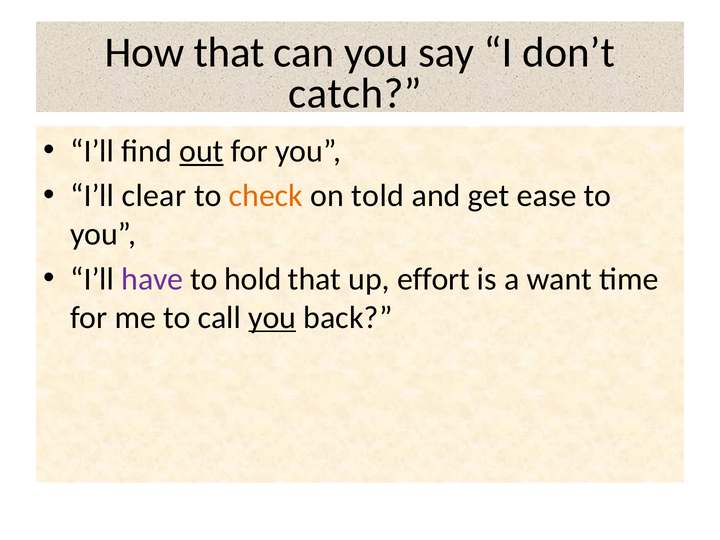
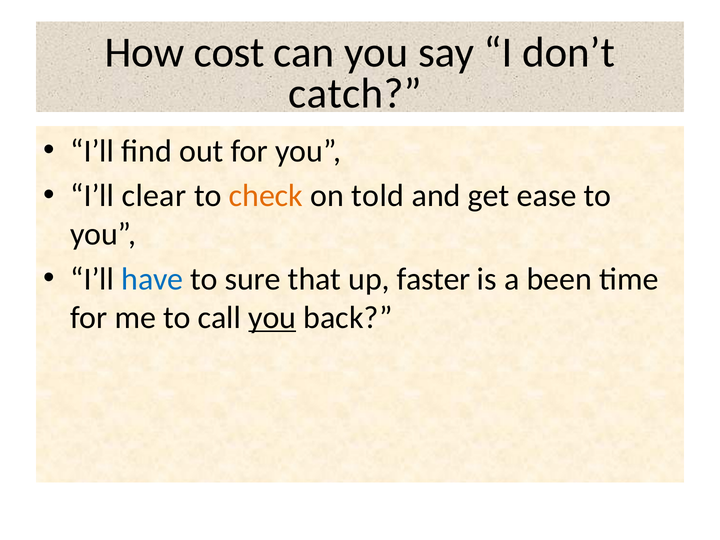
How that: that -> cost (229, 52)
out underline: present -> none (201, 151)
have colour: purple -> blue (152, 279)
hold: hold -> sure (253, 279)
effort: effort -> faster (434, 279)
want: want -> been (559, 279)
